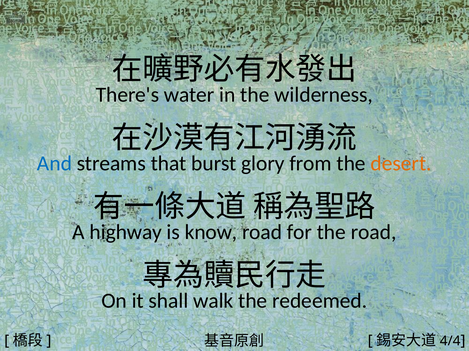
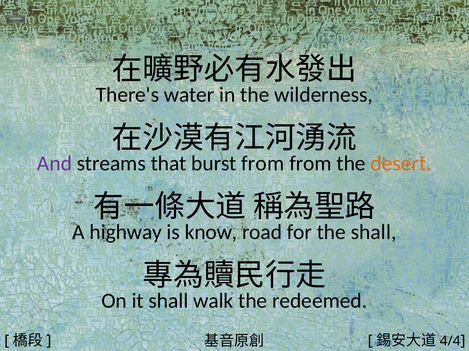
And colour: blue -> purple (54, 164)
burst glory: glory -> from (263, 164)
the road: road -> shall (374, 233)
